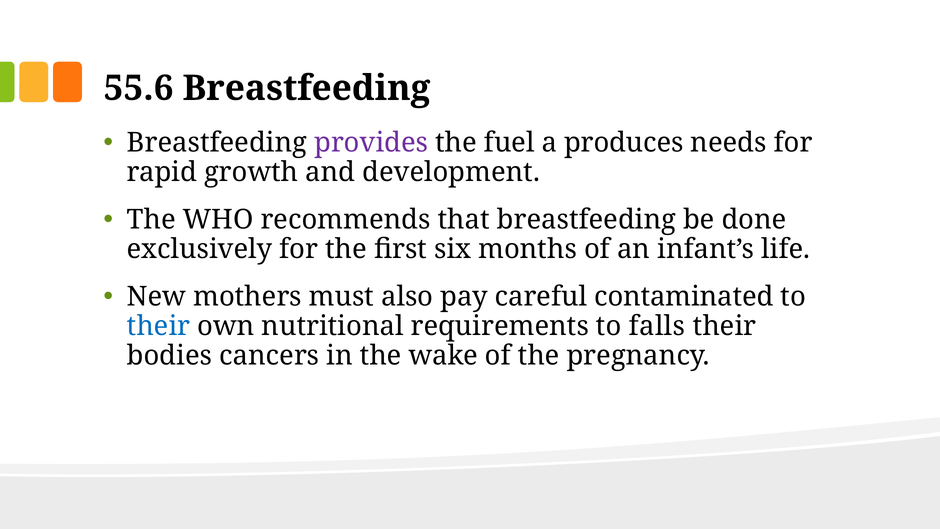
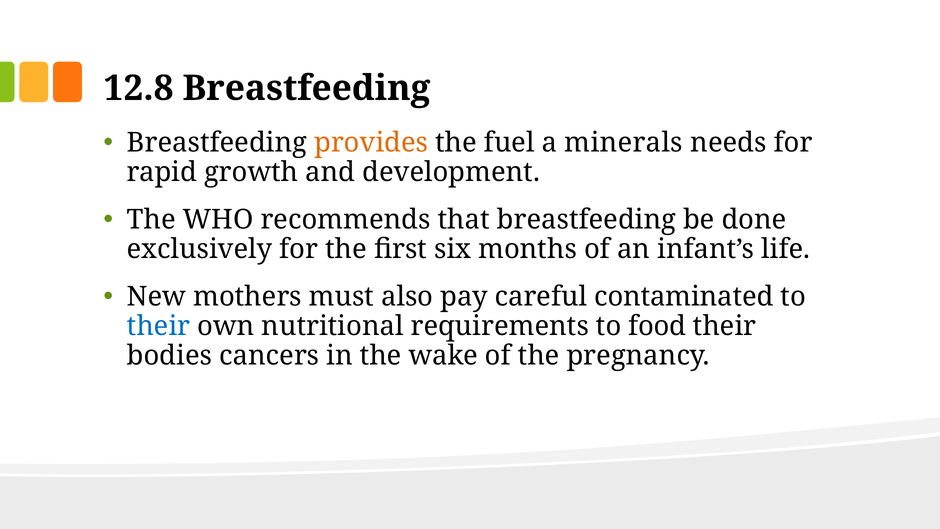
55.6: 55.6 -> 12.8 (138, 88)
provides colour: purple -> orange (371, 143)
produces: produces -> minerals (624, 143)
falls: falls -> food (657, 326)
